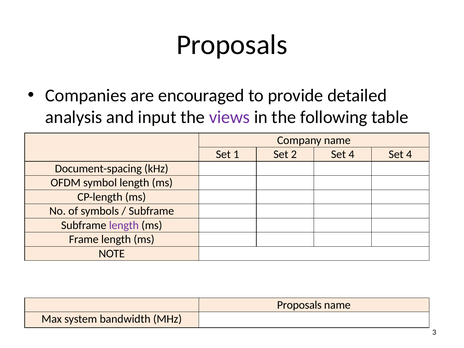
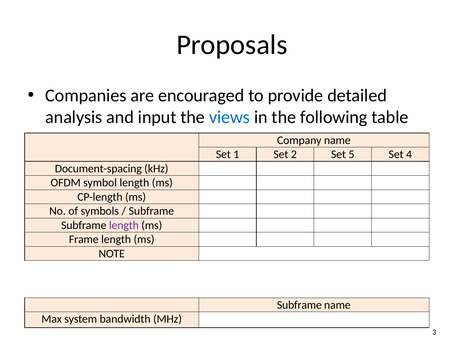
views colour: purple -> blue (230, 117)
2 Set 4: 4 -> 5 (351, 154)
Proposals: Proposals -> Subframe (299, 305)
